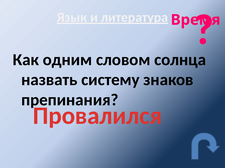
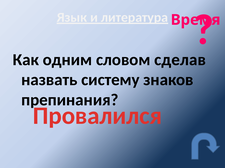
солнца: солнца -> сделав (180, 60)
